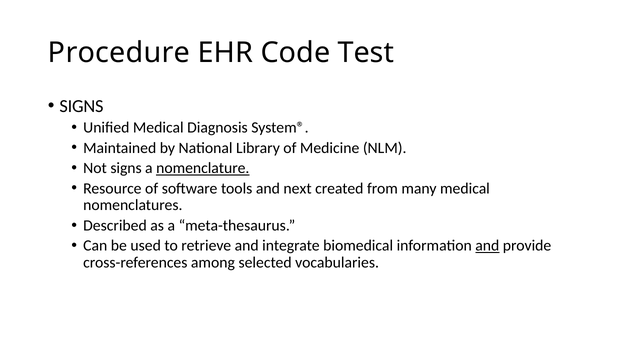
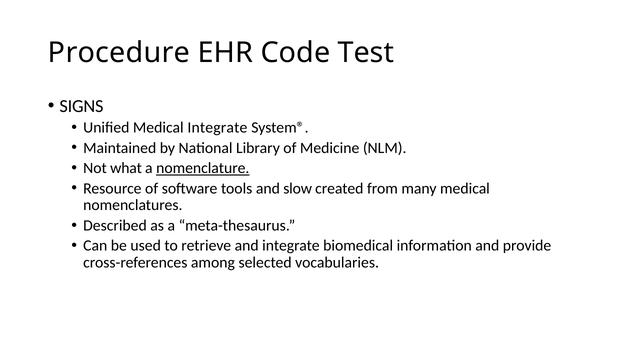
Medical Diagnosis: Diagnosis -> Integrate (217, 128)
Not signs: signs -> what (126, 168)
next: next -> slow (298, 188)
and underline: present -> none (487, 246)
